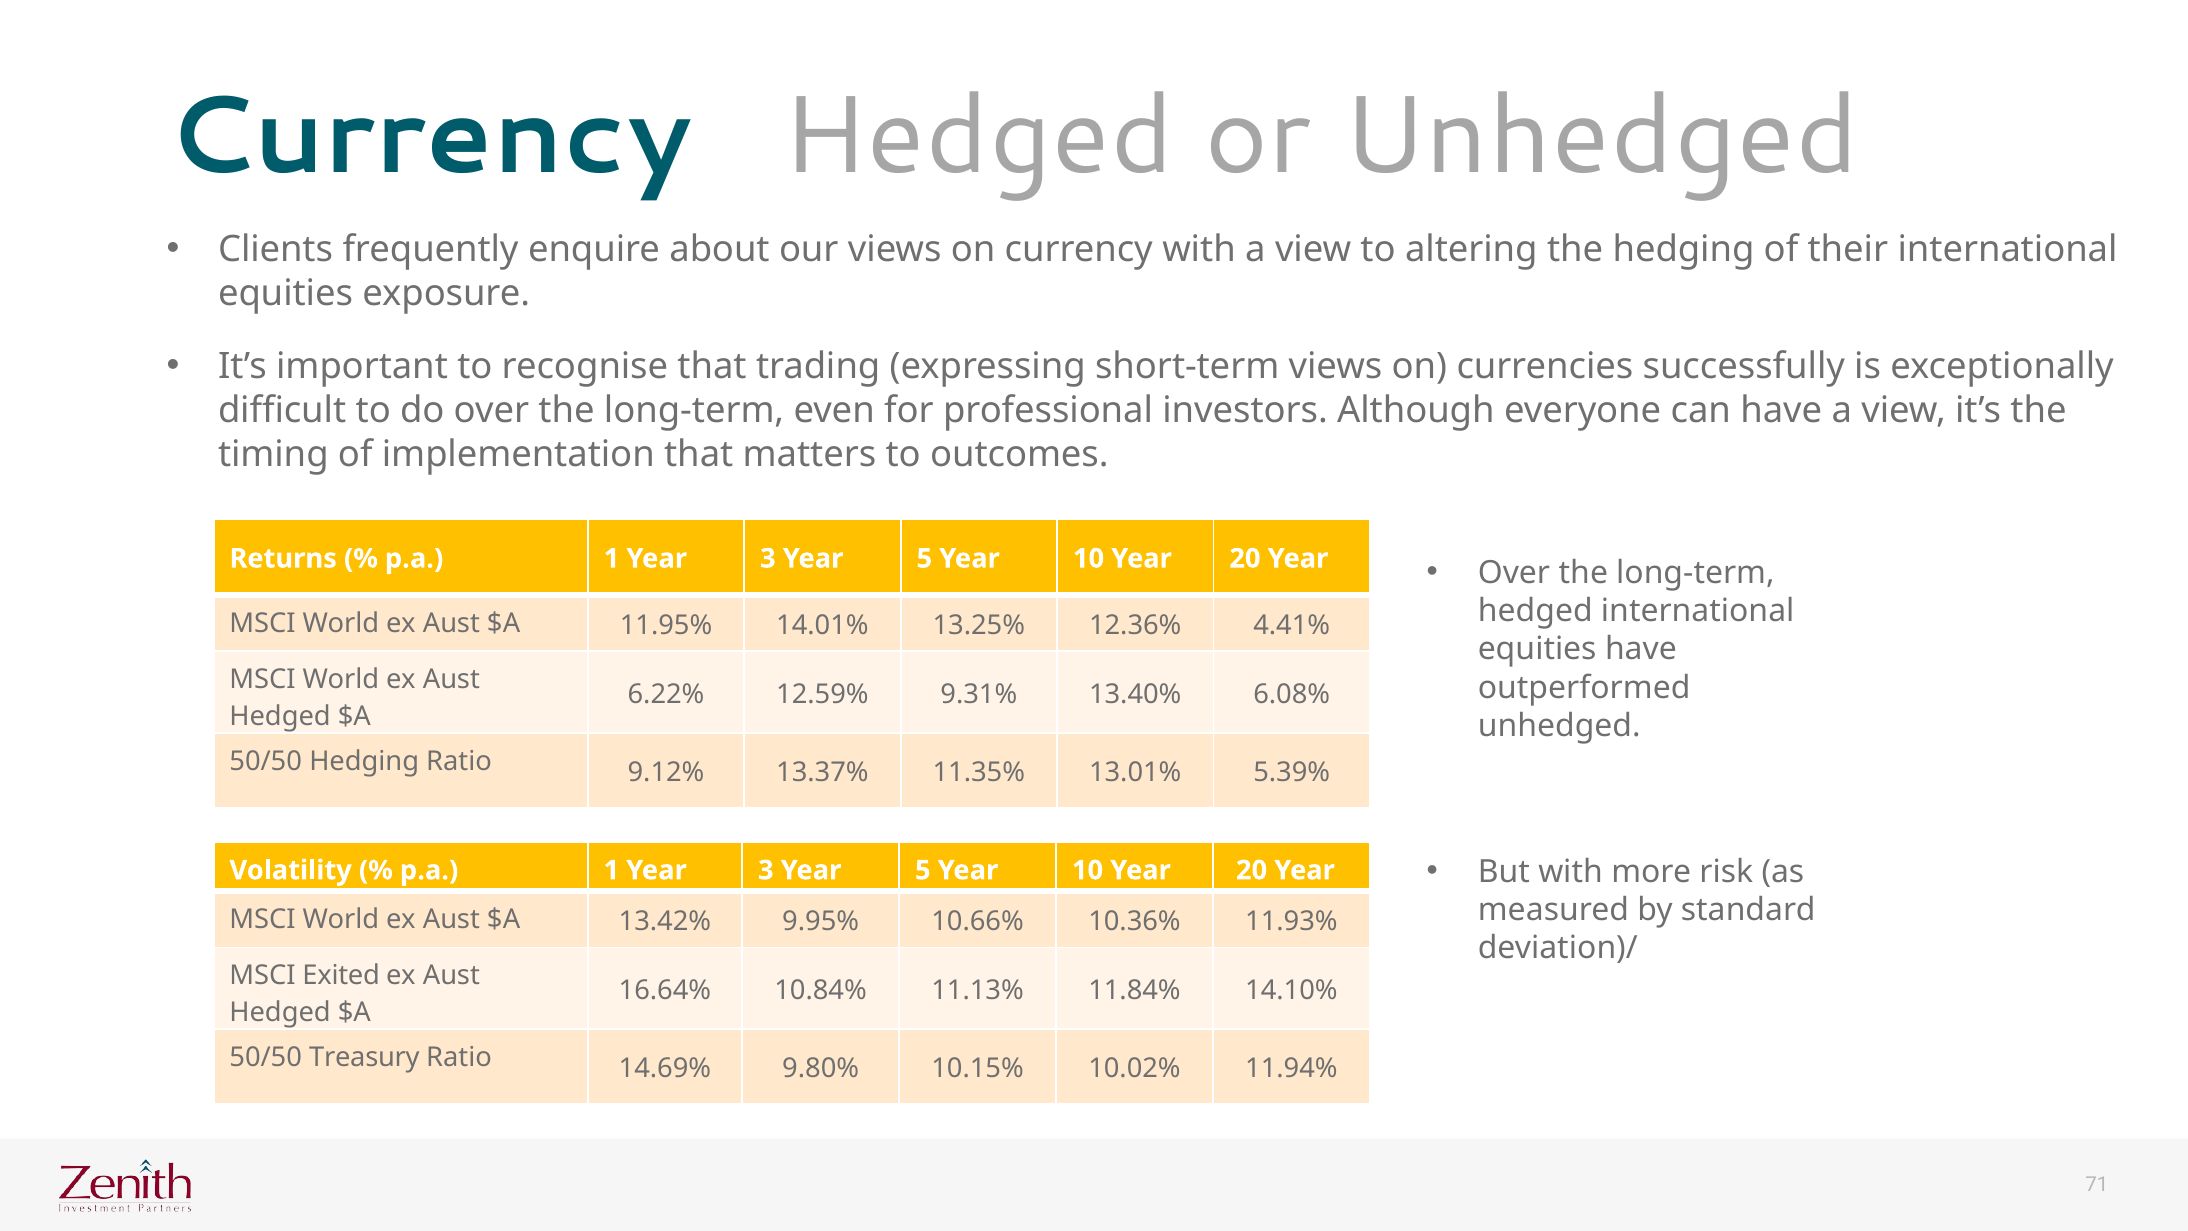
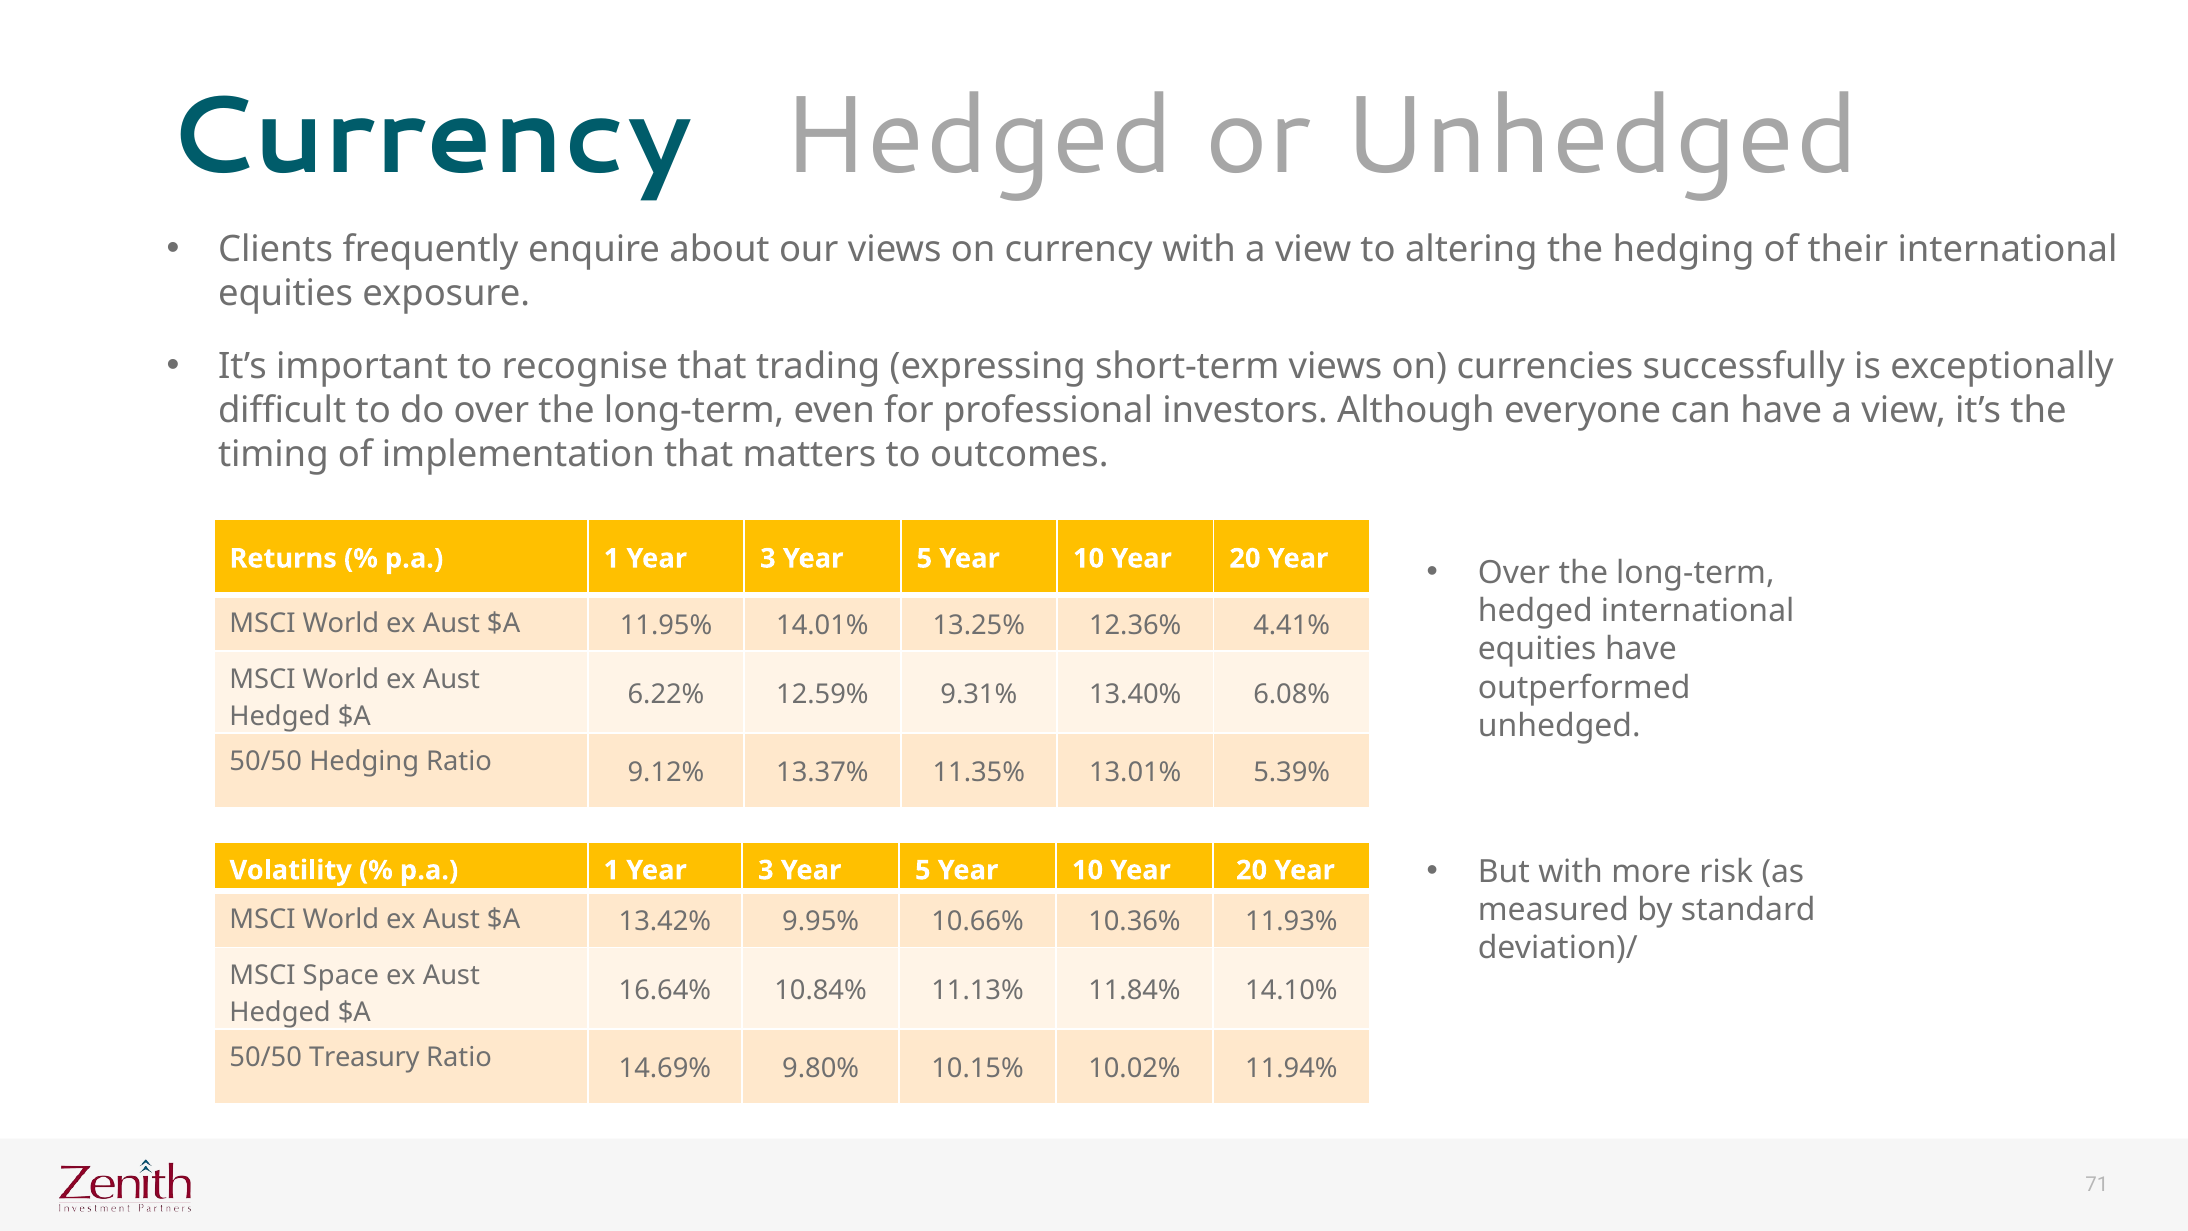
Exited: Exited -> Space (341, 976)
